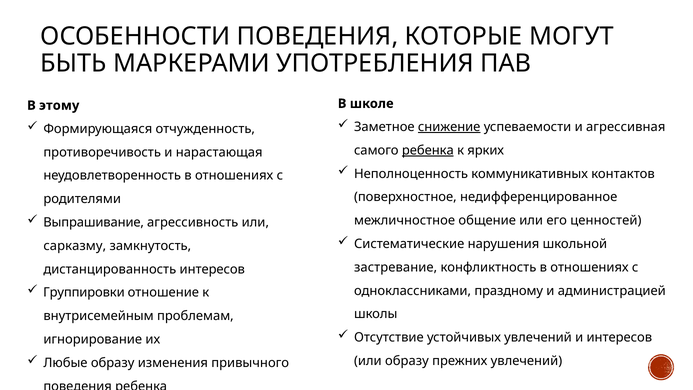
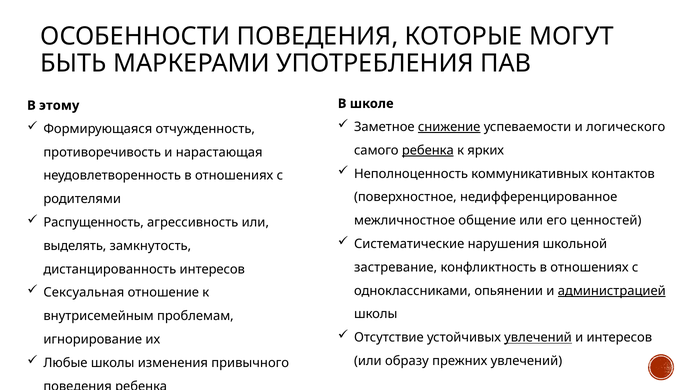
агрессивная: агрессивная -> логического (626, 127)
Выпрашивание: Выпрашивание -> Распущенность (94, 222)
сарказму: сарказму -> выделять (75, 246)
Группировки: Группировки -> Сексуальная (84, 293)
праздному: праздному -> опьянении (509, 291)
администрацией underline: none -> present (612, 291)
увлечений underline: none -> present (538, 337)
Любые образу: образу -> школы (113, 363)
